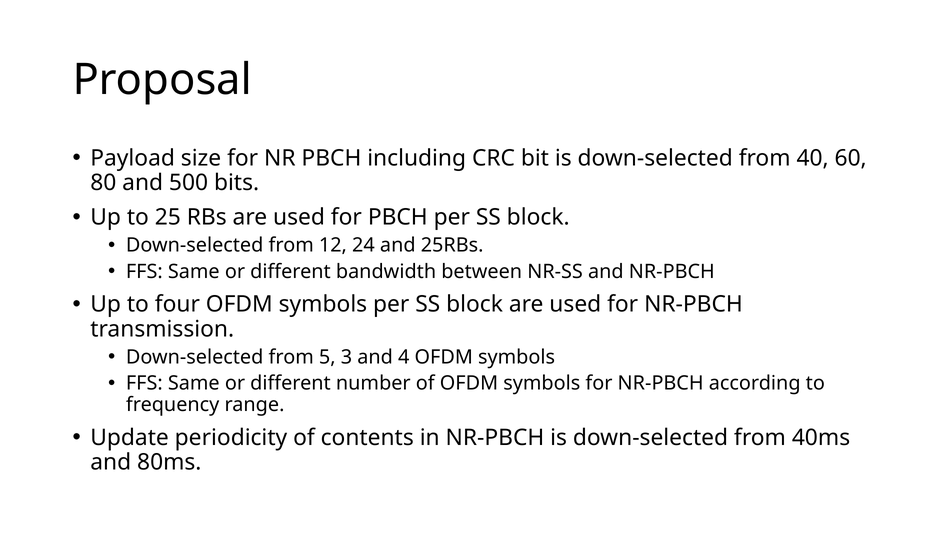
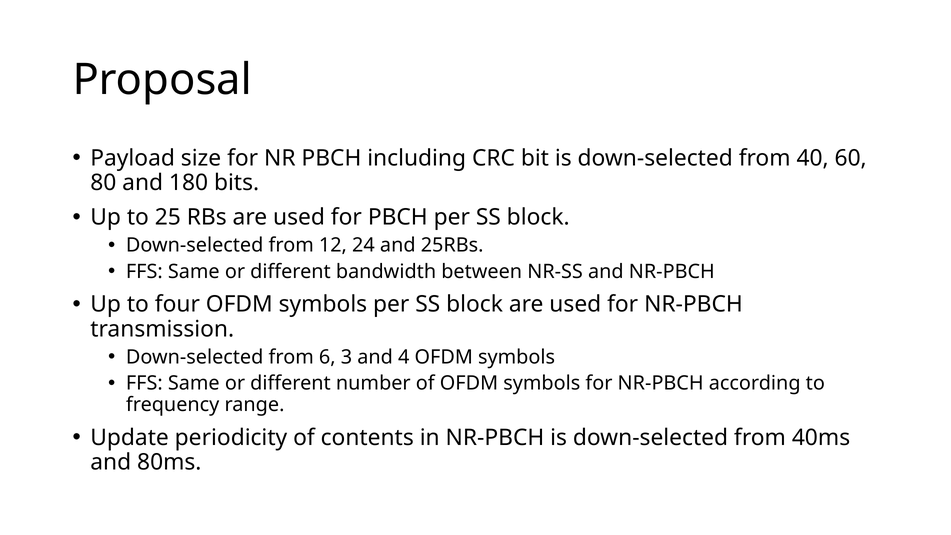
500: 500 -> 180 (189, 183)
5: 5 -> 6 (327, 357)
